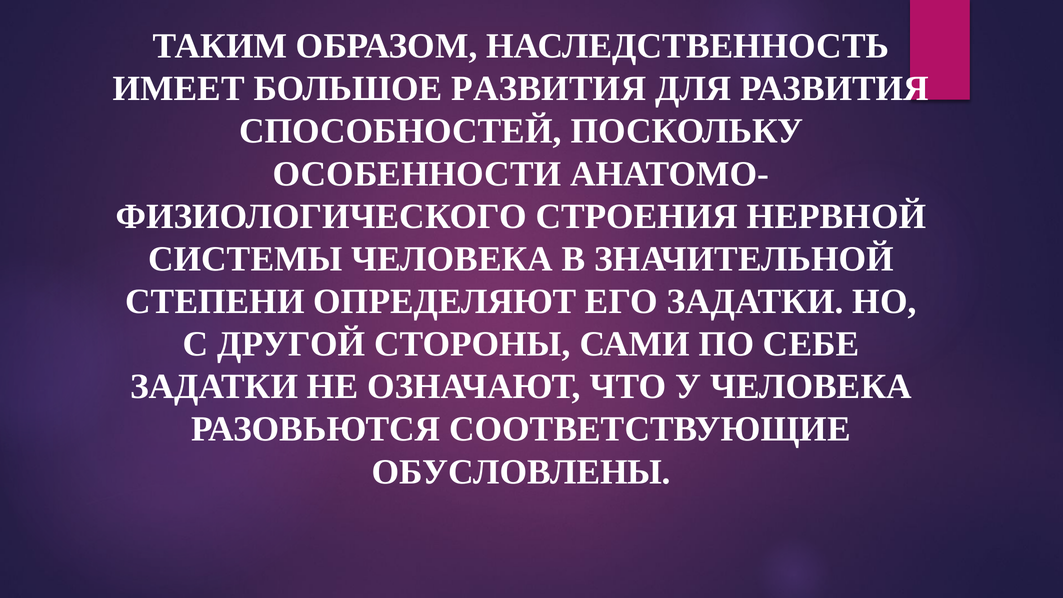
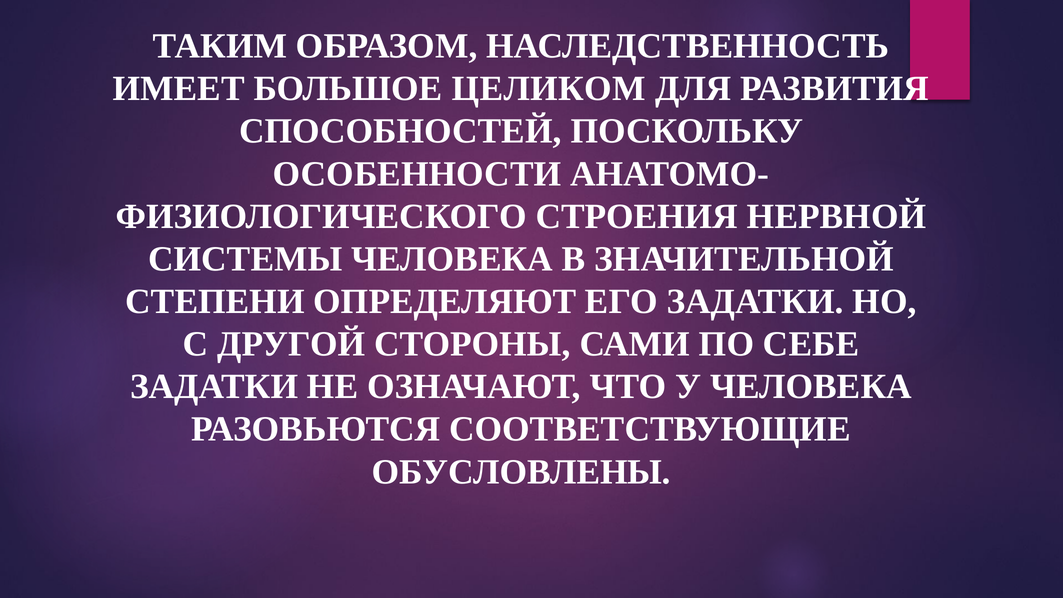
БОЛЬШОЕ РАЗВИТИЯ: РАЗВИТИЯ -> ЦЕЛИКОМ (549, 89)
